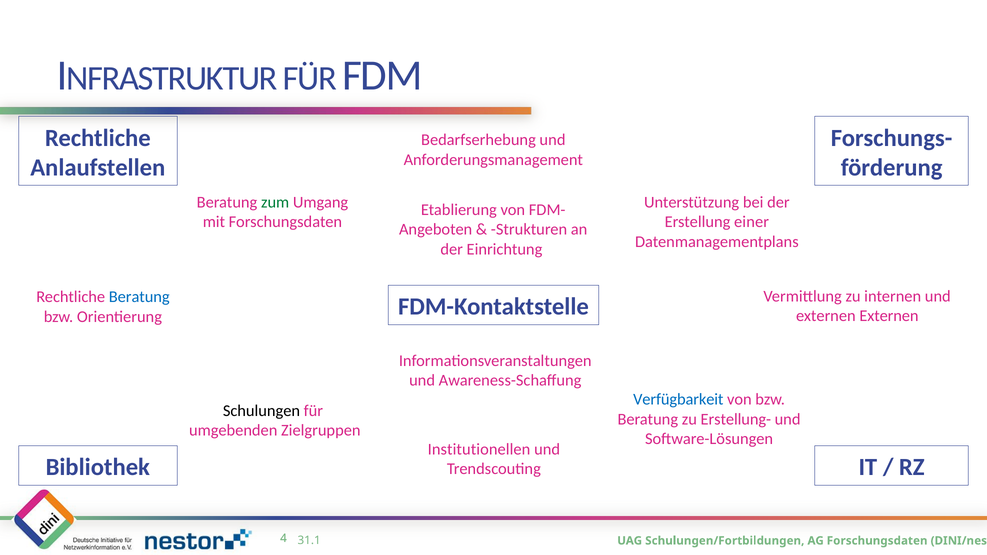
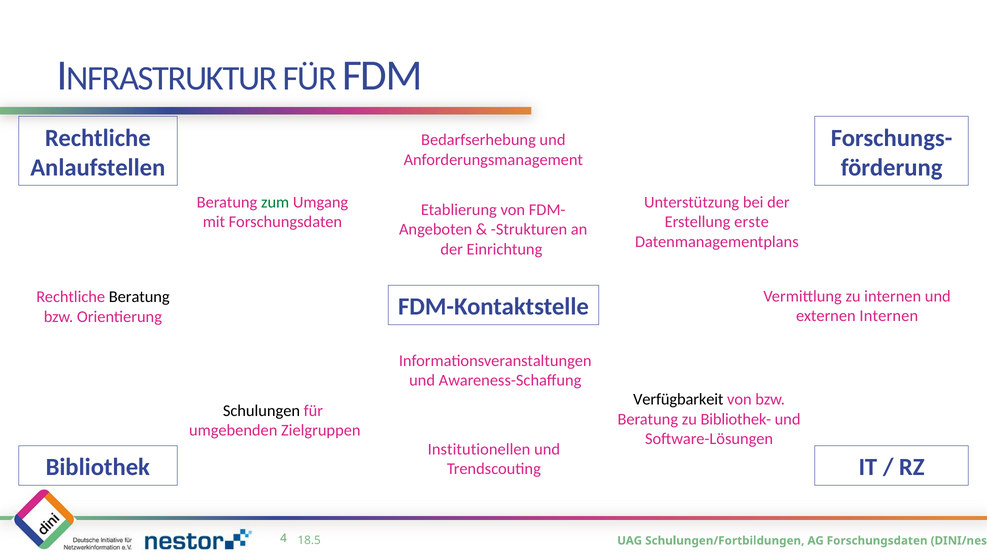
einer: einer -> erste (752, 222)
Beratung colour: blue -> black (139, 297)
externen Externen: Externen -> Internen (889, 316)
Verfügbarkeit colour: blue -> black (678, 400)
Erstellung-: Erstellung- -> Bibliothek- (736, 419)
31.1: 31.1 -> 18.5 (309, 540)
